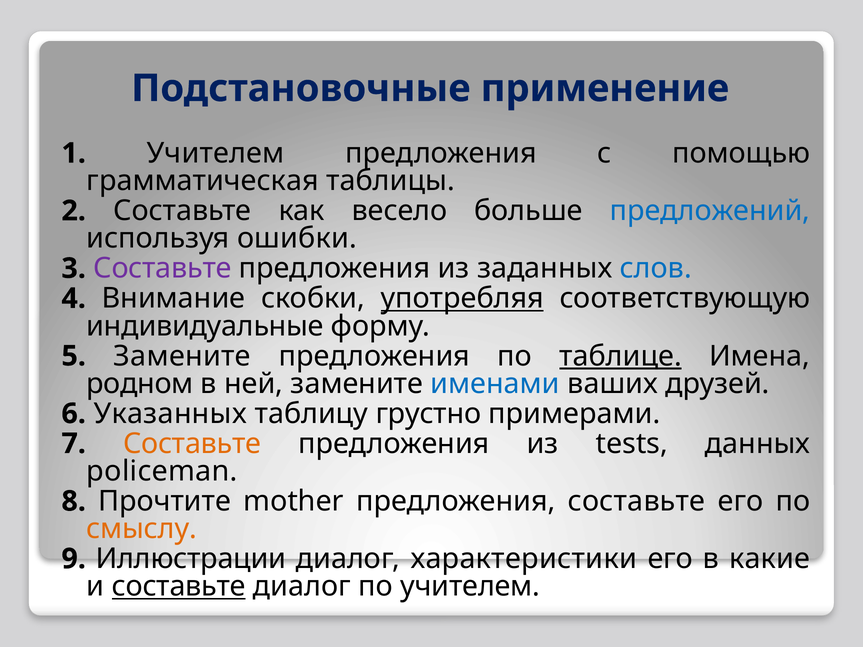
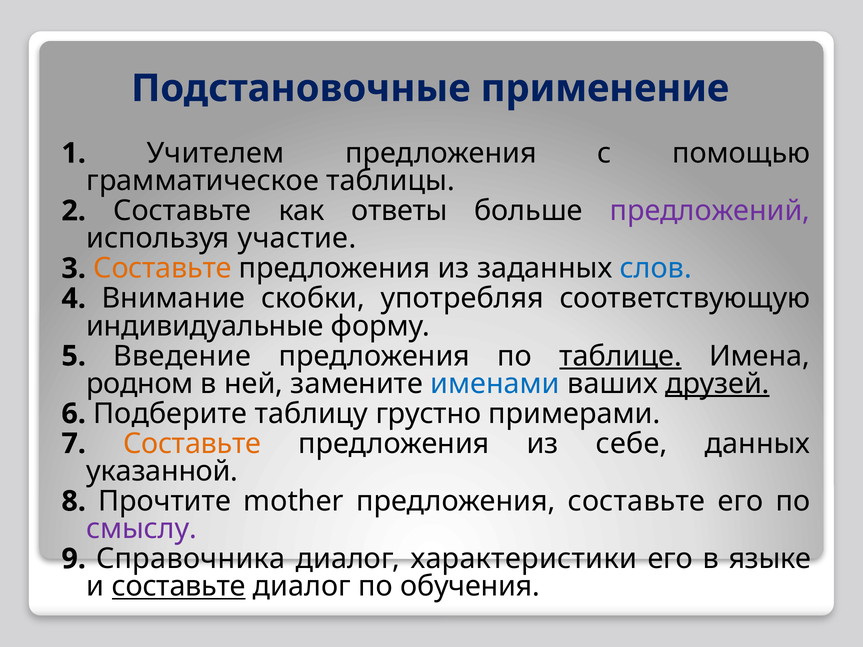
грамматическая: грамматическая -> грамматическое (203, 181)
весело: весело -> ответы (400, 211)
предложений colour: blue -> purple (710, 211)
ошибки: ошибки -> участие (297, 239)
Составьте colour: purple -> orange (163, 269)
употребляя underline: present -> none (462, 299)
5 Замените: Замените -> Введение (182, 356)
друзей underline: none -> present (717, 384)
Указанных: Указанных -> Подберите (170, 414)
tests: tests -> себе (632, 444)
policeman: policeman -> указанной (162, 471)
смыслу colour: orange -> purple (142, 529)
Иллюстрации: Иллюстрации -> Справочника (191, 559)
какие: какие -> языке (770, 559)
по учителем: учителем -> обучения (470, 587)
